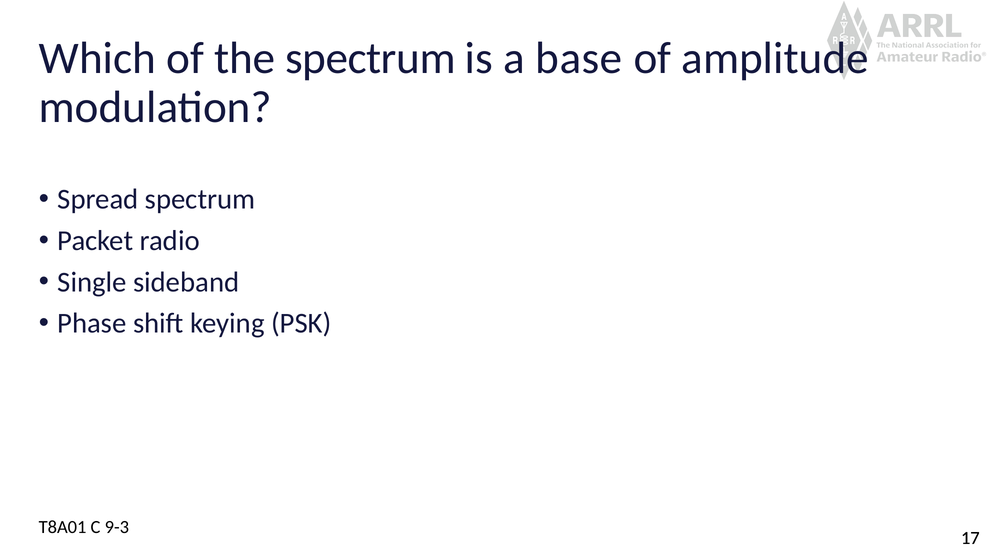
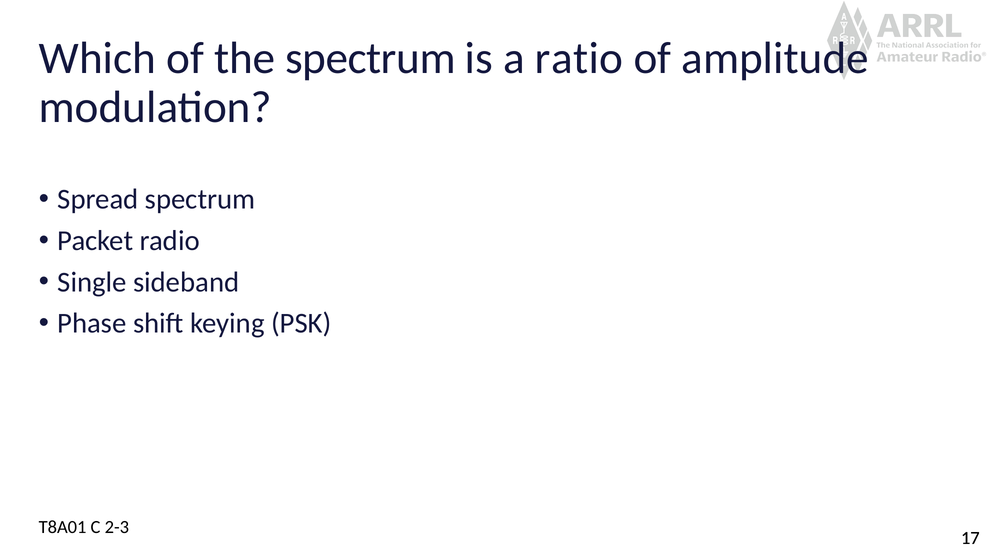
base: base -> ratio (579, 58)
9-3: 9-3 -> 2-3 (117, 527)
